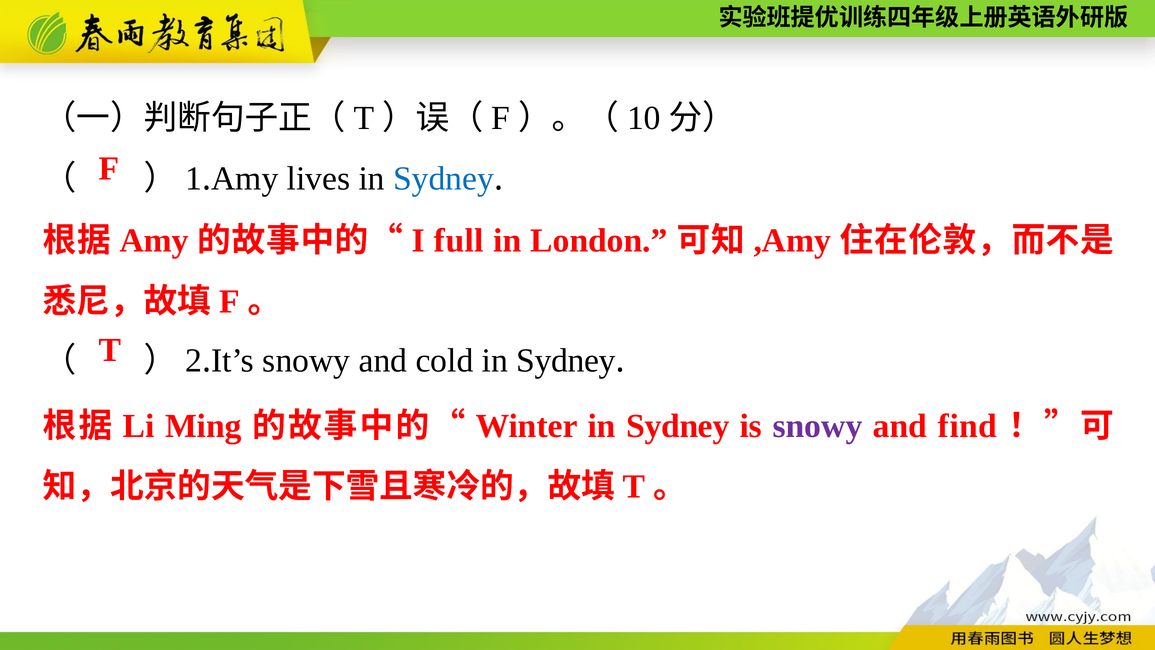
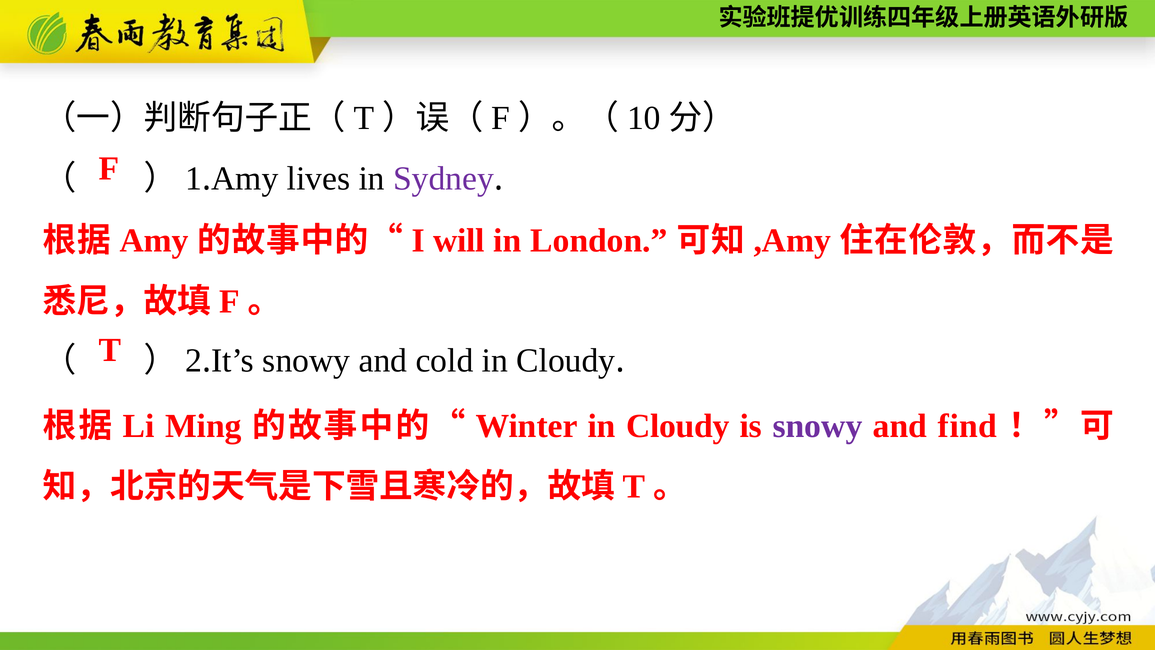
Sydney colour: blue -> purple (444, 179)
full: full -> will (459, 241)
cold in Sydney: Sydney -> Cloudy (566, 361)
Sydney: Sydney -> Cloudy (678, 426)
